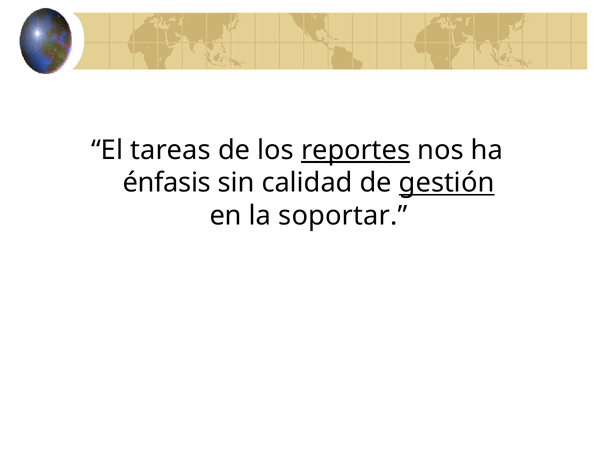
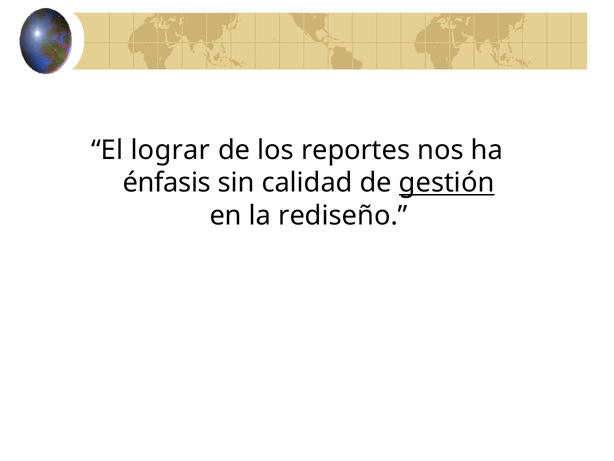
tareas: tareas -> lograr (170, 150)
reportes underline: present -> none (356, 150)
soportar: soportar -> rediseño (343, 216)
